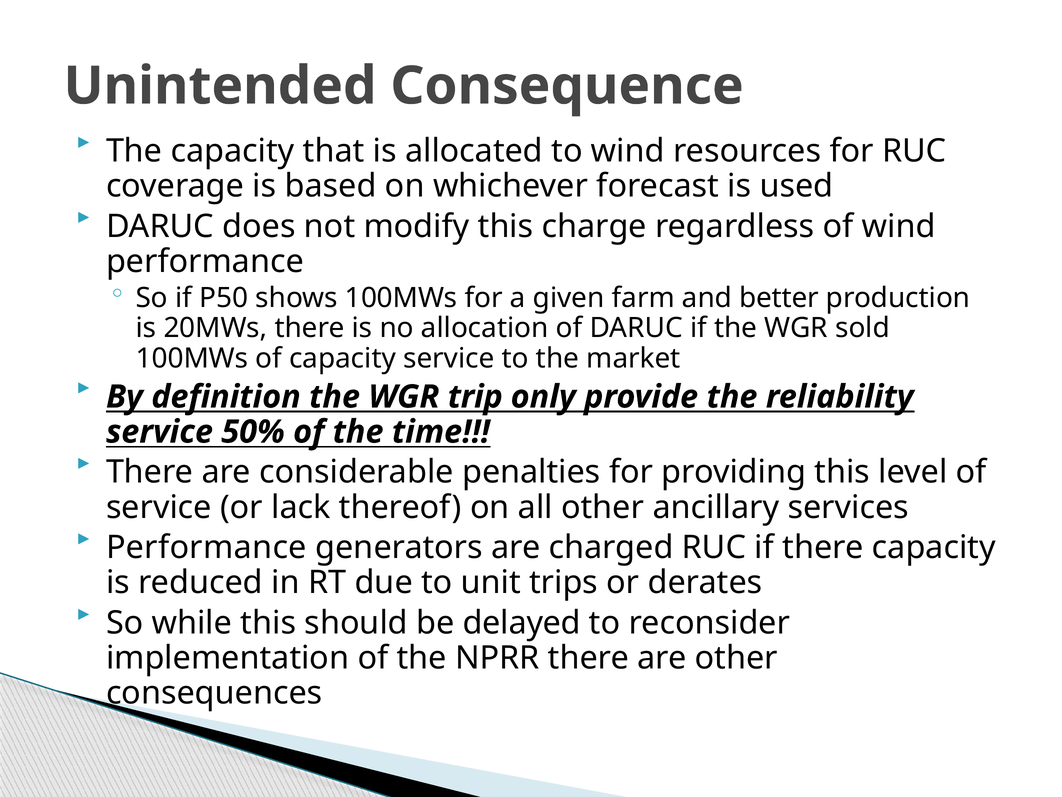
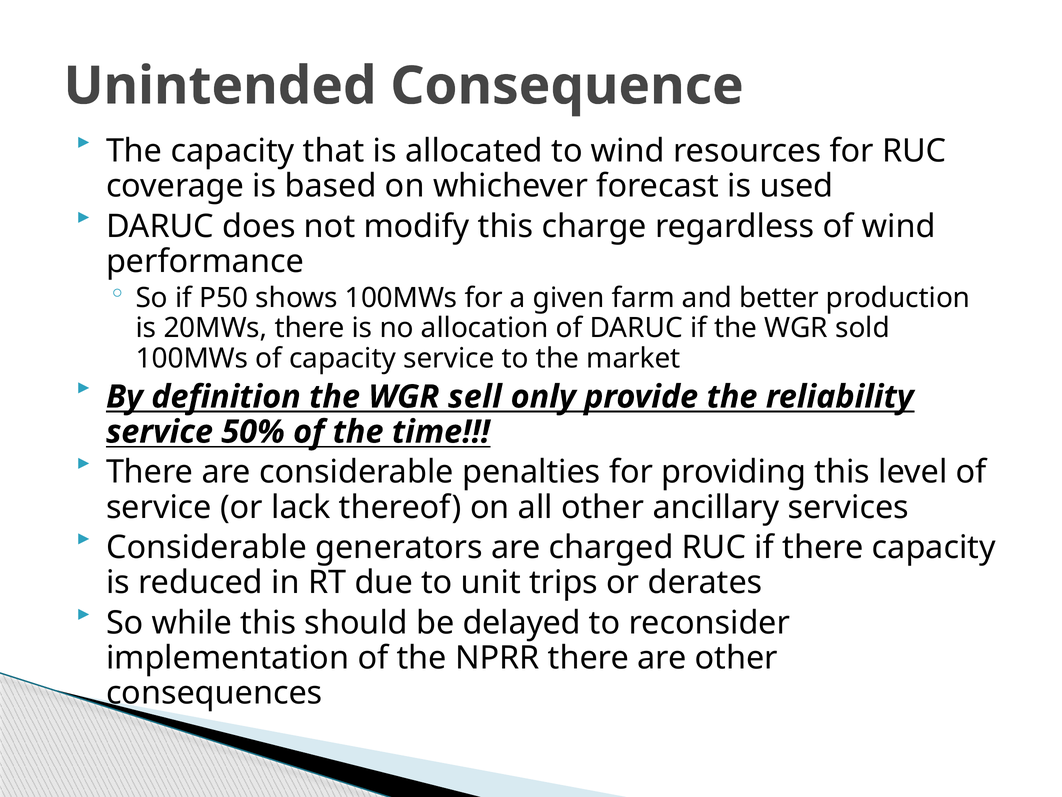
trip: trip -> sell (475, 397)
Performance: Performance -> Considerable (206, 547)
